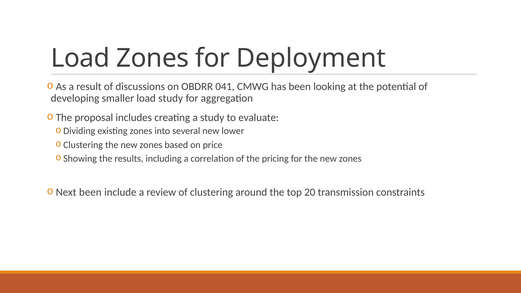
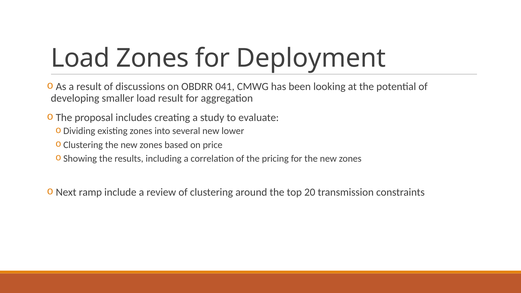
load study: study -> result (171, 98)
Next been: been -> ramp (90, 192)
